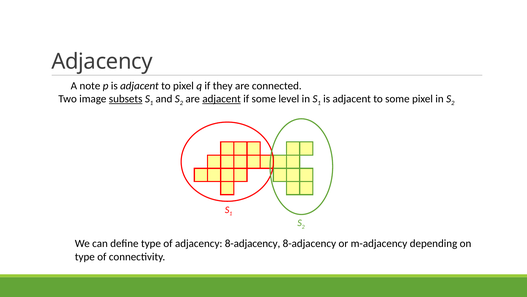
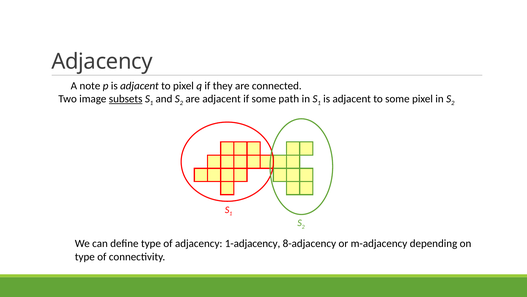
adjacent underline: present -> none (222, 99)
level: level -> path (289, 99)
adjacency 8-adjacency: 8-adjacency -> 1-adjacency (253, 243)
